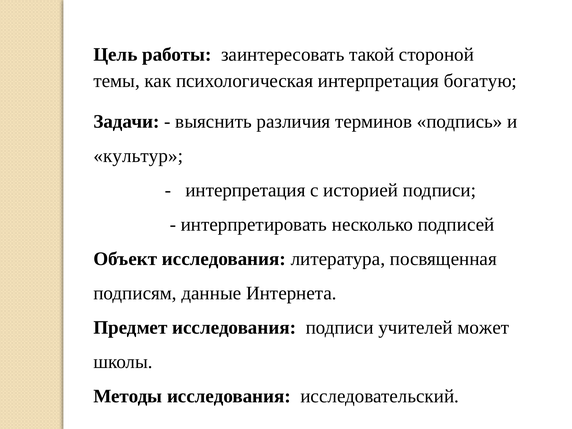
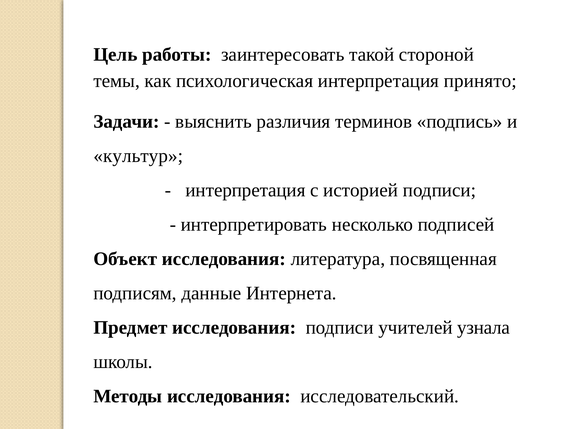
богатую: богатую -> принято (480, 81)
может: может -> узнала (484, 327)
